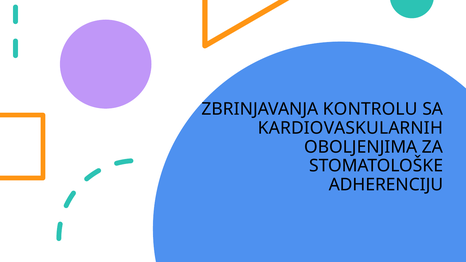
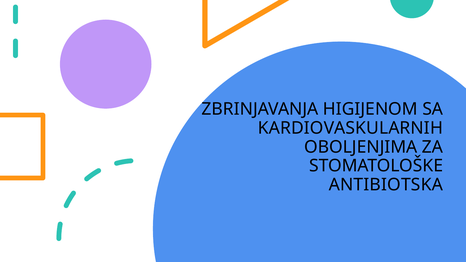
KONTROLU: KONTROLU -> HIGIJENOM (370, 109)
ADHERENCIJU: ADHERENCIJU -> ANTIBIOTSKA (386, 185)
